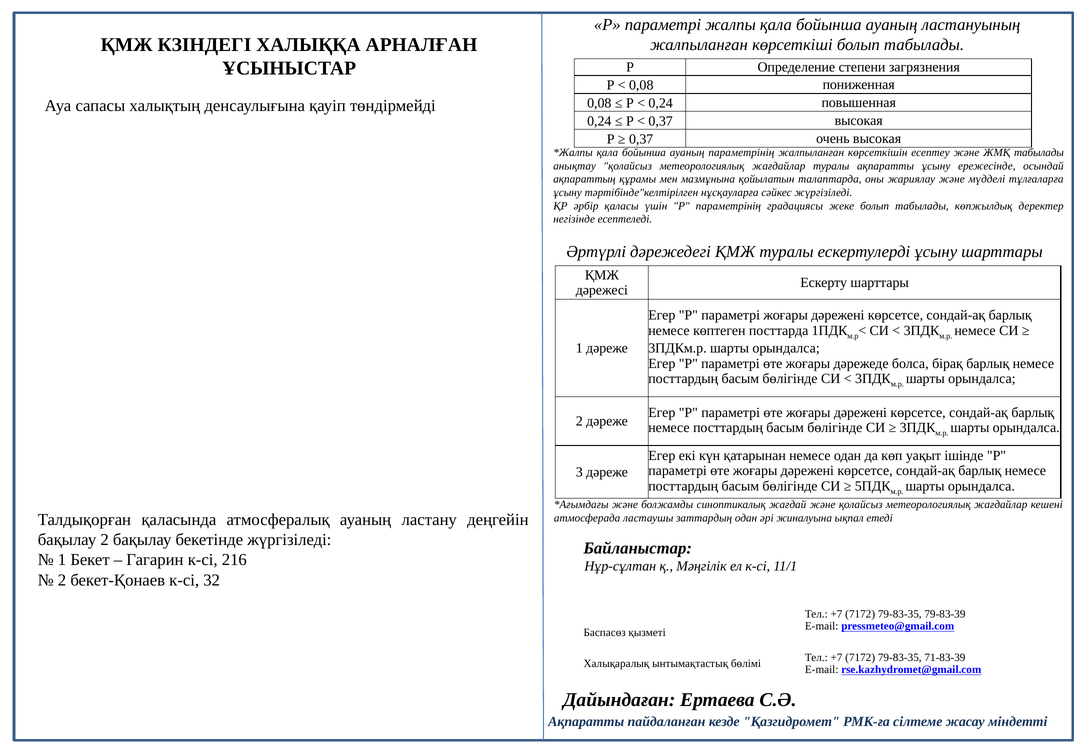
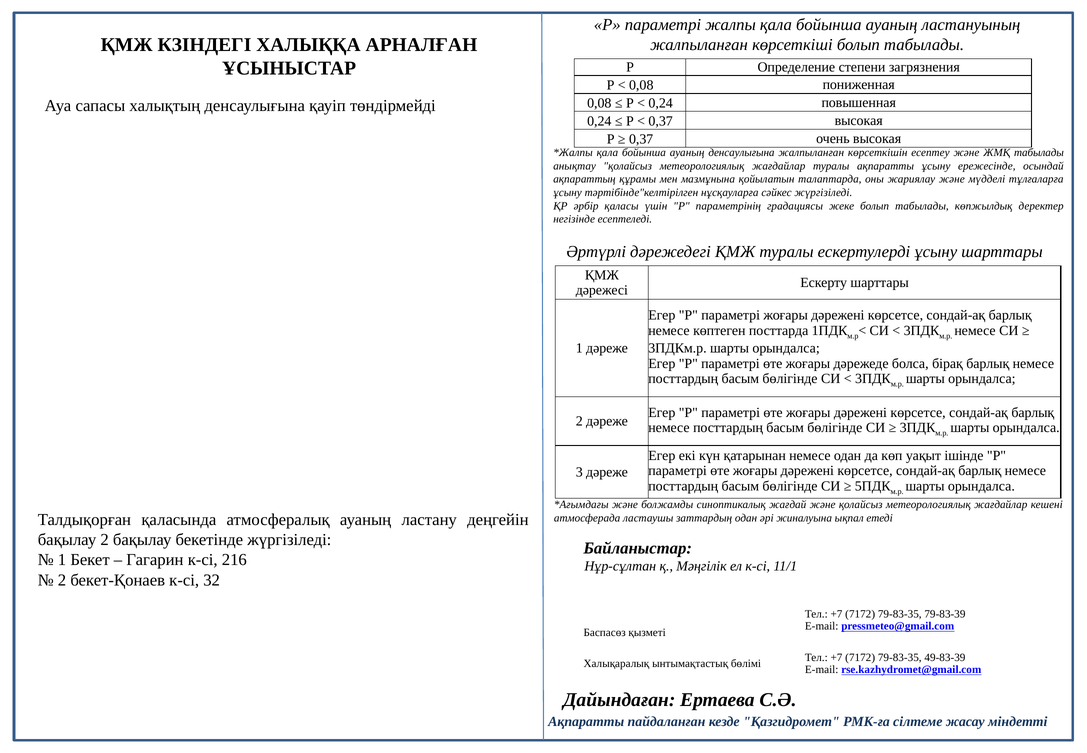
ауаның параметрінің: параметрінің -> денсаулығына (741, 152)
71-83-39: 71-83-39 -> 49-83-39 (945, 657)
